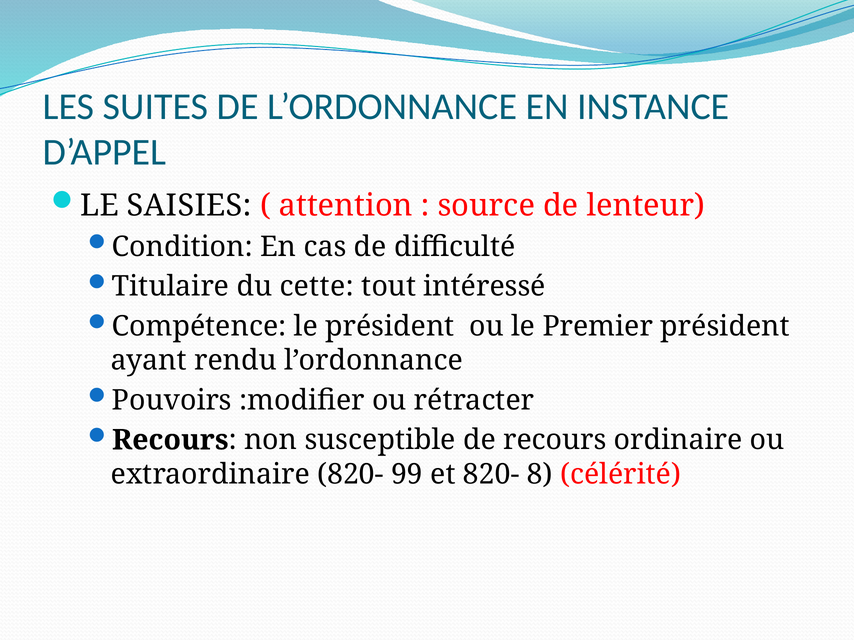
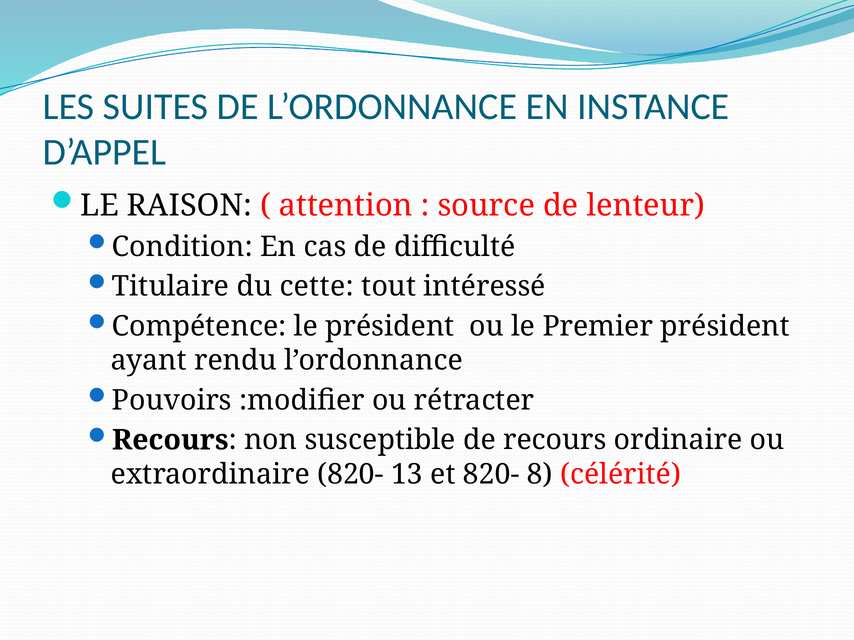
SAISIES: SAISIES -> RAISON (189, 206)
99: 99 -> 13 (407, 474)
